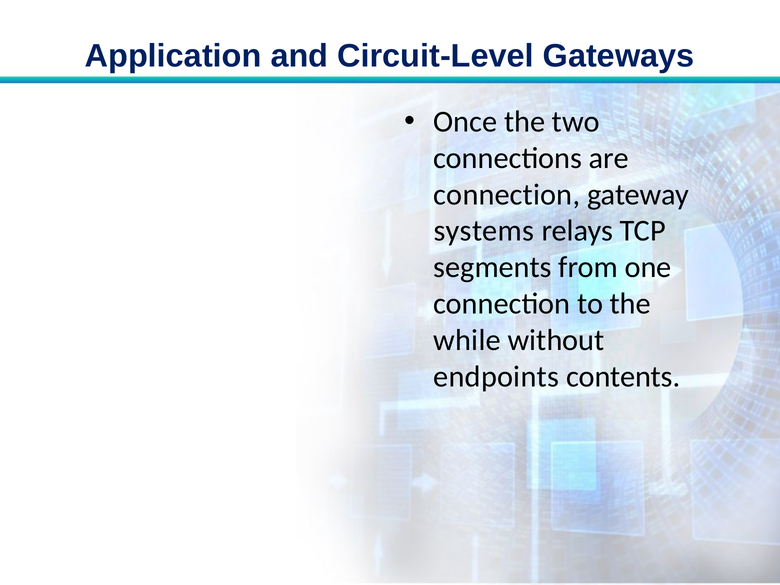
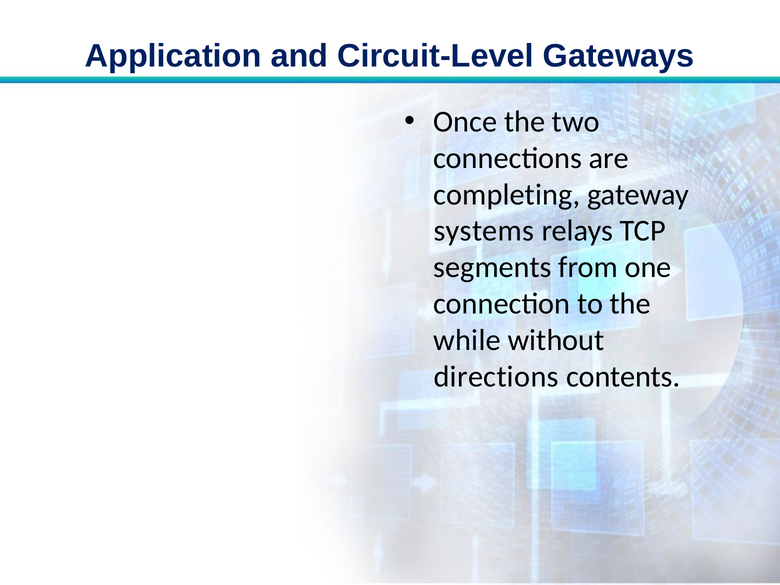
connection: connection -> completing (507, 195)
endpoints: endpoints -> directions (496, 377)
